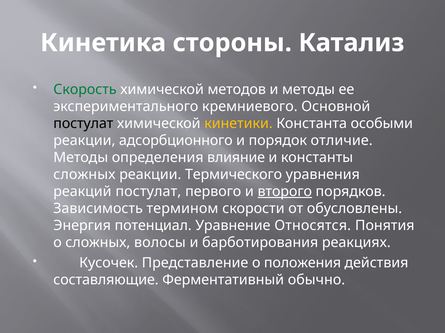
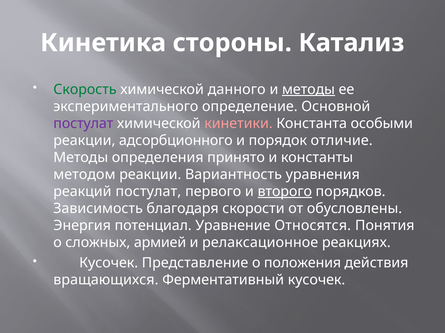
методов: методов -> данного (237, 90)
методы underline: none -> present (308, 90)
кремниевого: кремниевого -> определение (250, 107)
постулат colour: black -> purple (83, 124)
кинетики colour: yellow -> pink (238, 124)
влияние: влияние -> принято (236, 158)
сложных: сложных -> методом (84, 175)
Термического: Термического -> Вариантность (234, 175)
термином: термином -> благодаря (183, 209)
волосы: волосы -> армией (160, 243)
барботирования: барботирования -> релаксационное (260, 243)
составляющие: составляющие -> вращающихся (106, 281)
Ферментативный обычно: обычно -> кусочек (317, 281)
